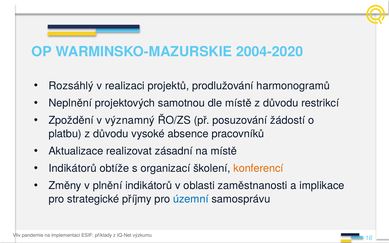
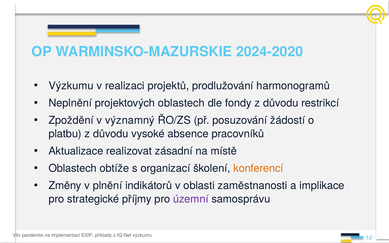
2004-2020: 2004-2020 -> 2024-2020 (270, 52)
Rozsáhlý: Rozsáhlý -> Výzkumu (71, 86)
projektových samotnou: samotnou -> oblastech (181, 103)
dle místě: místě -> fondy (238, 103)
Indikátorů: Indikátorů -> Oblastech (73, 168)
územní colour: blue -> purple (191, 199)
